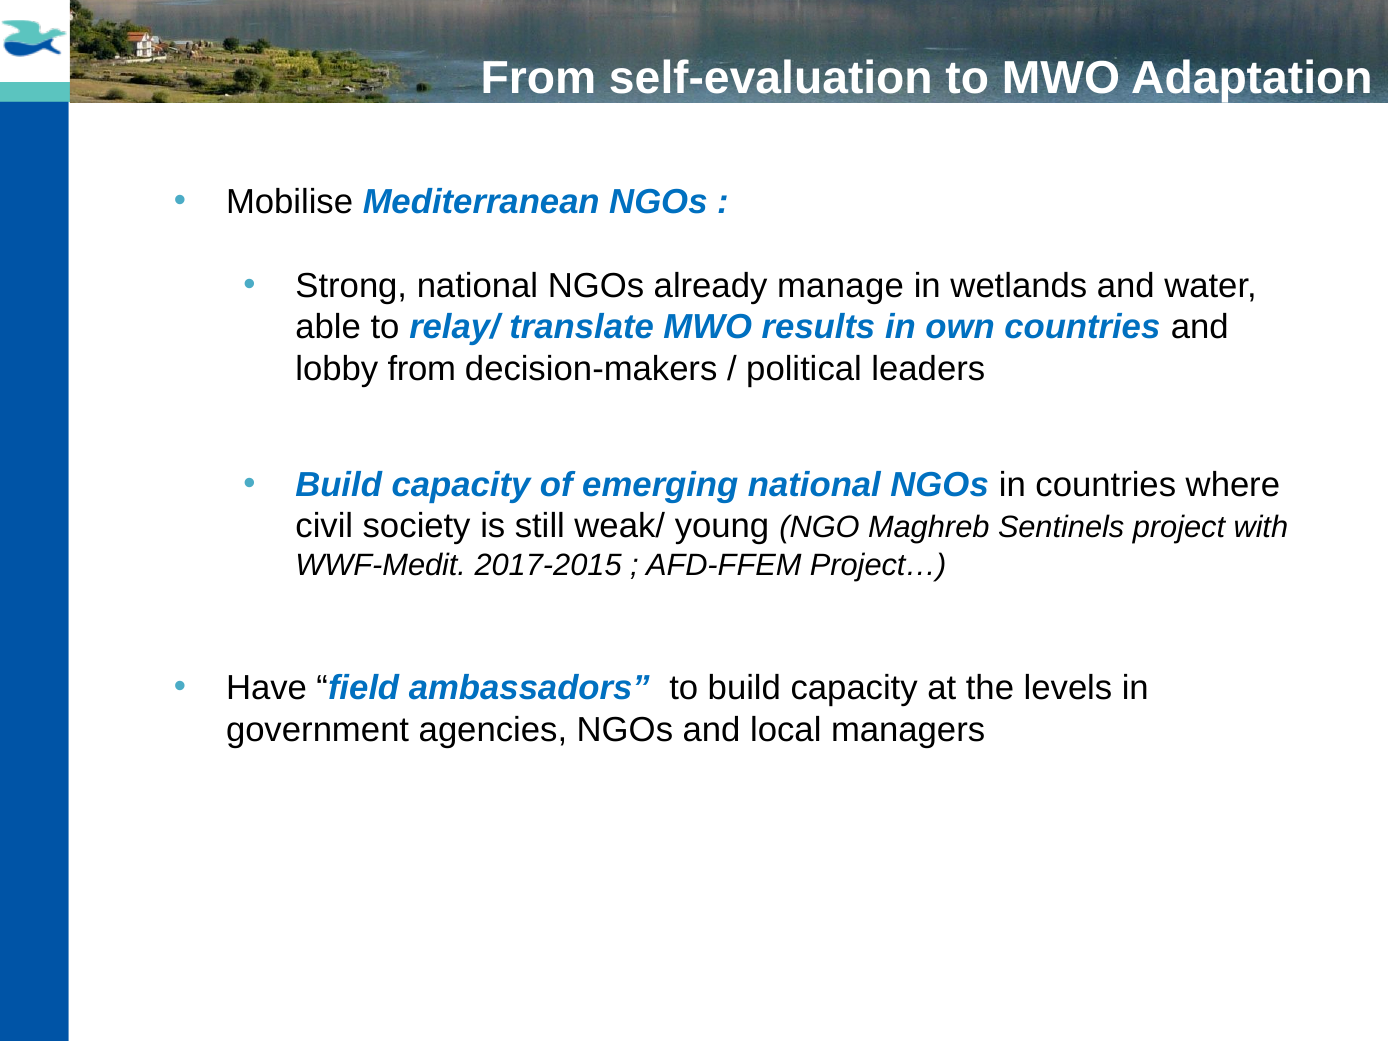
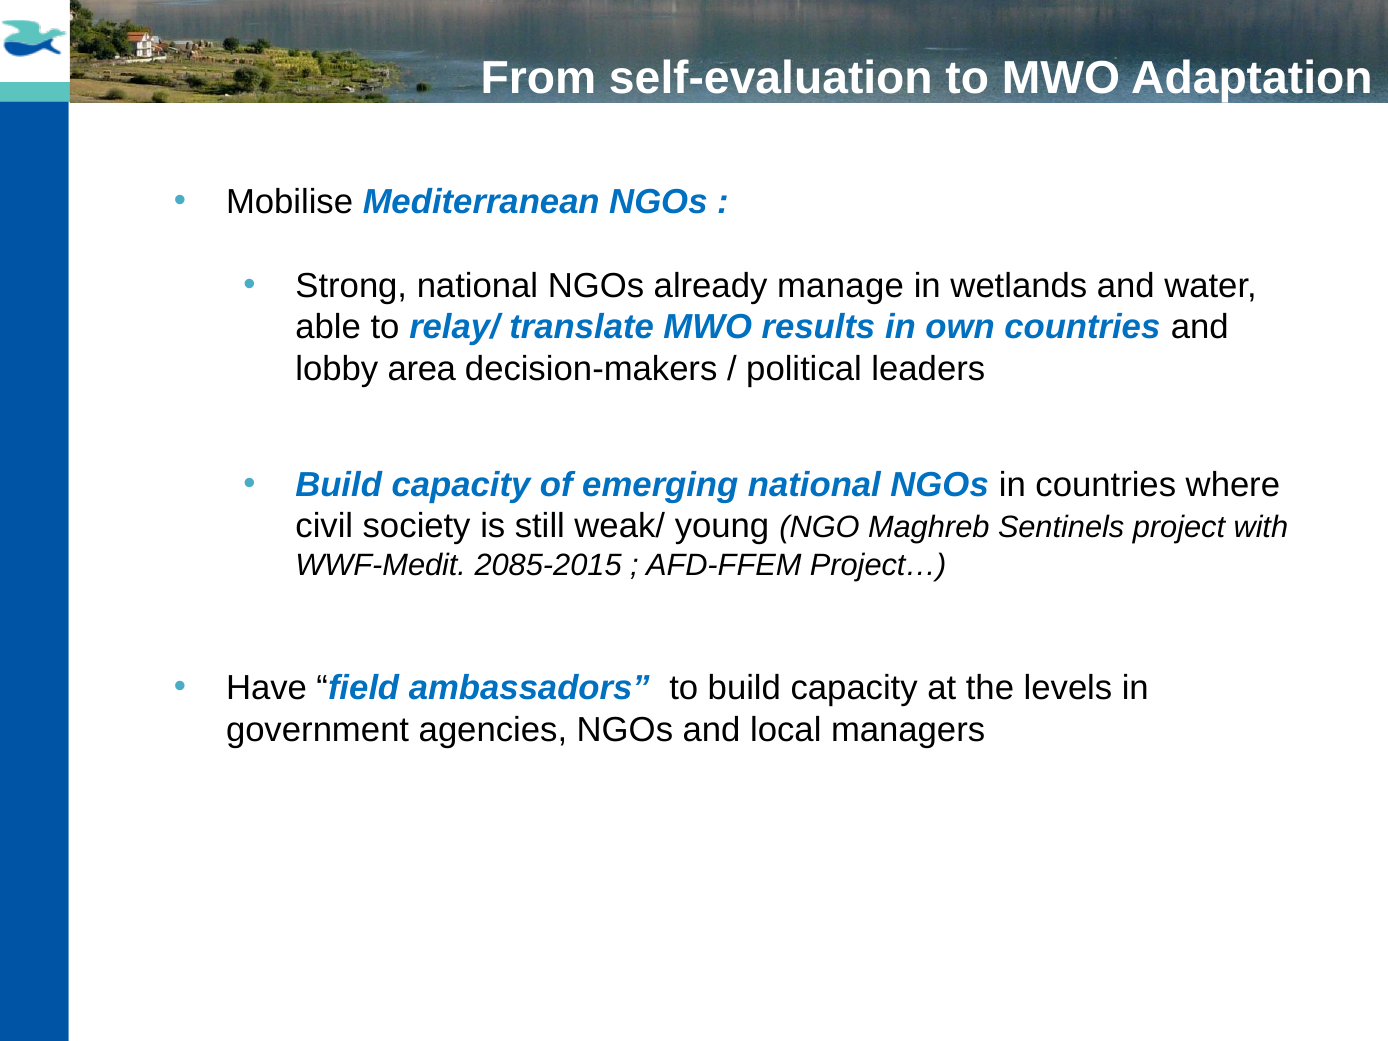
lobby from: from -> area (422, 369)
2017-2015: 2017-2015 -> 2085-2015 (548, 565)
